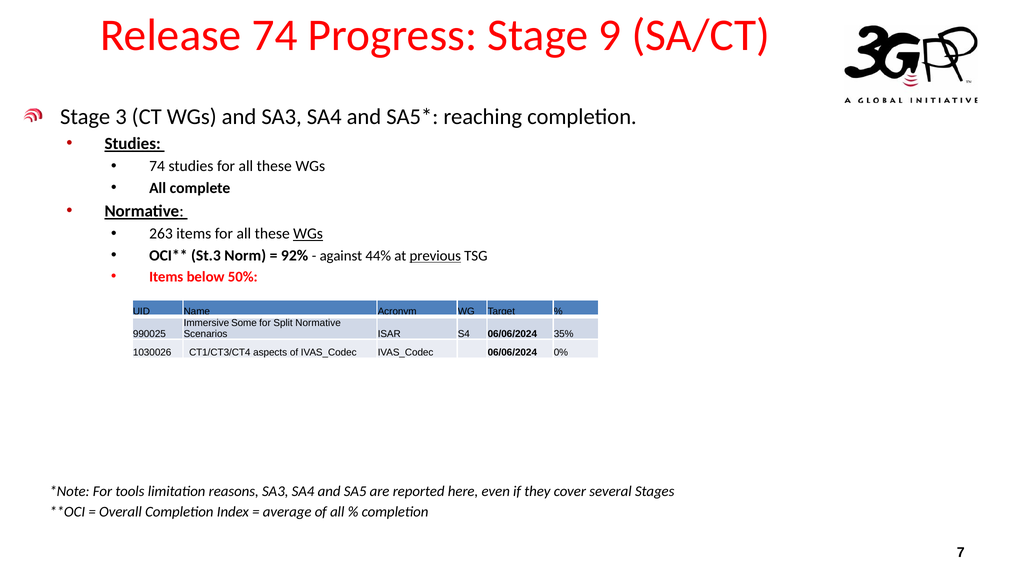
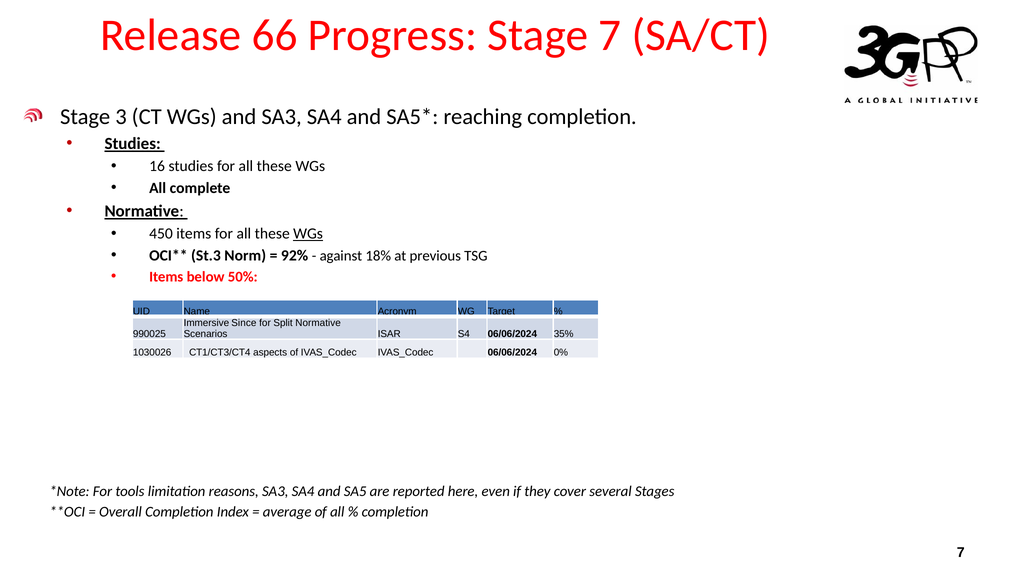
Release 74: 74 -> 66 (275, 35)
Stage 9: 9 -> 7 (610, 35)
74: 74 -> 16 (157, 166)
263: 263 -> 450 (161, 234)
44%: 44% -> 18% (378, 256)
previous underline: present -> none (435, 256)
Some: Some -> Since (244, 323)
